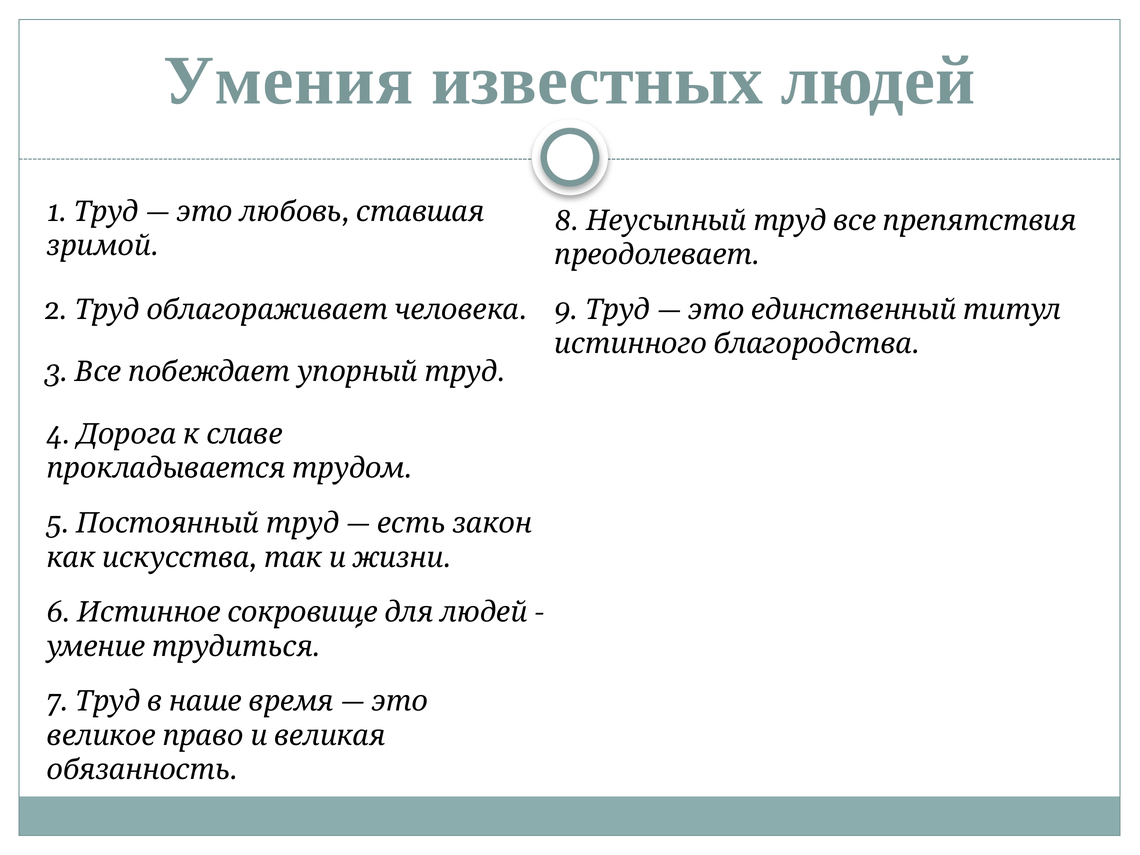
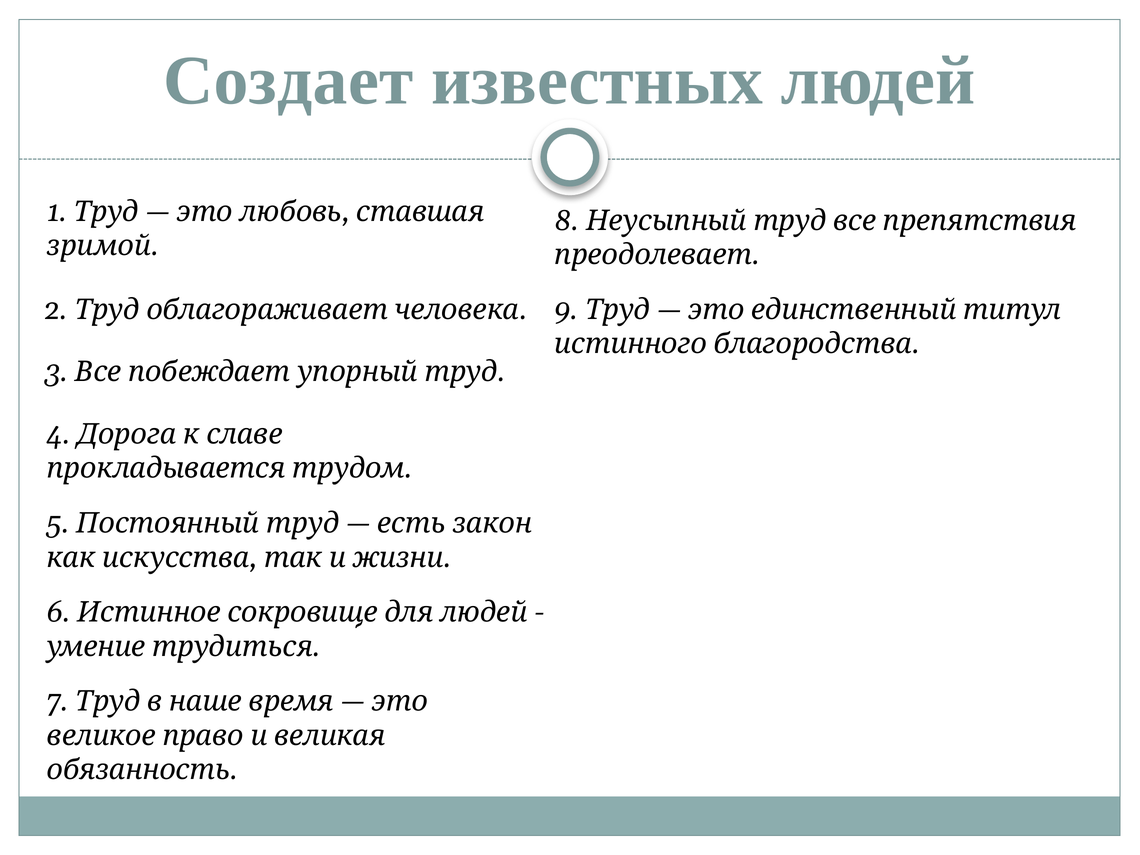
Умения: Умения -> Создает (288, 81)
